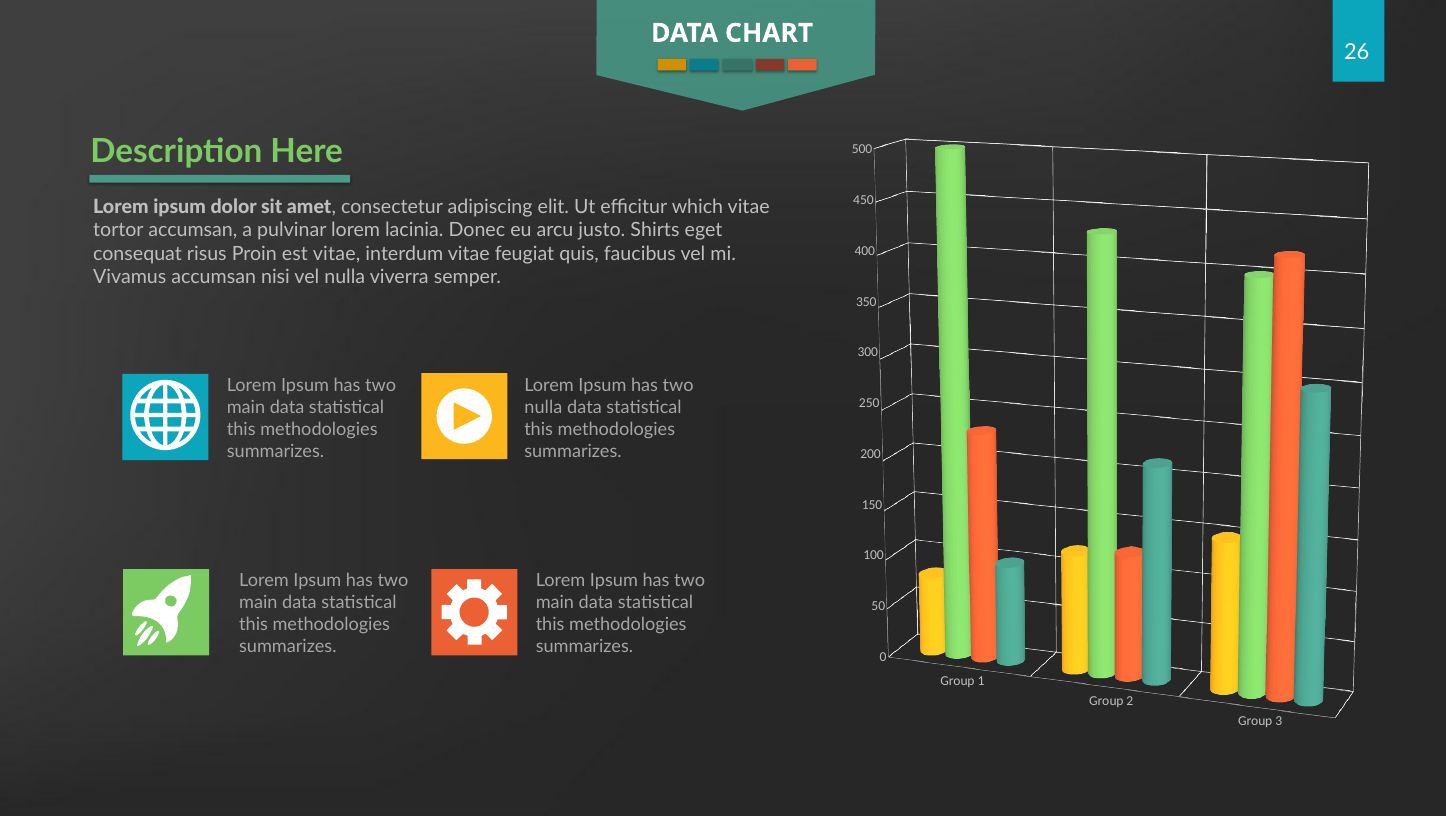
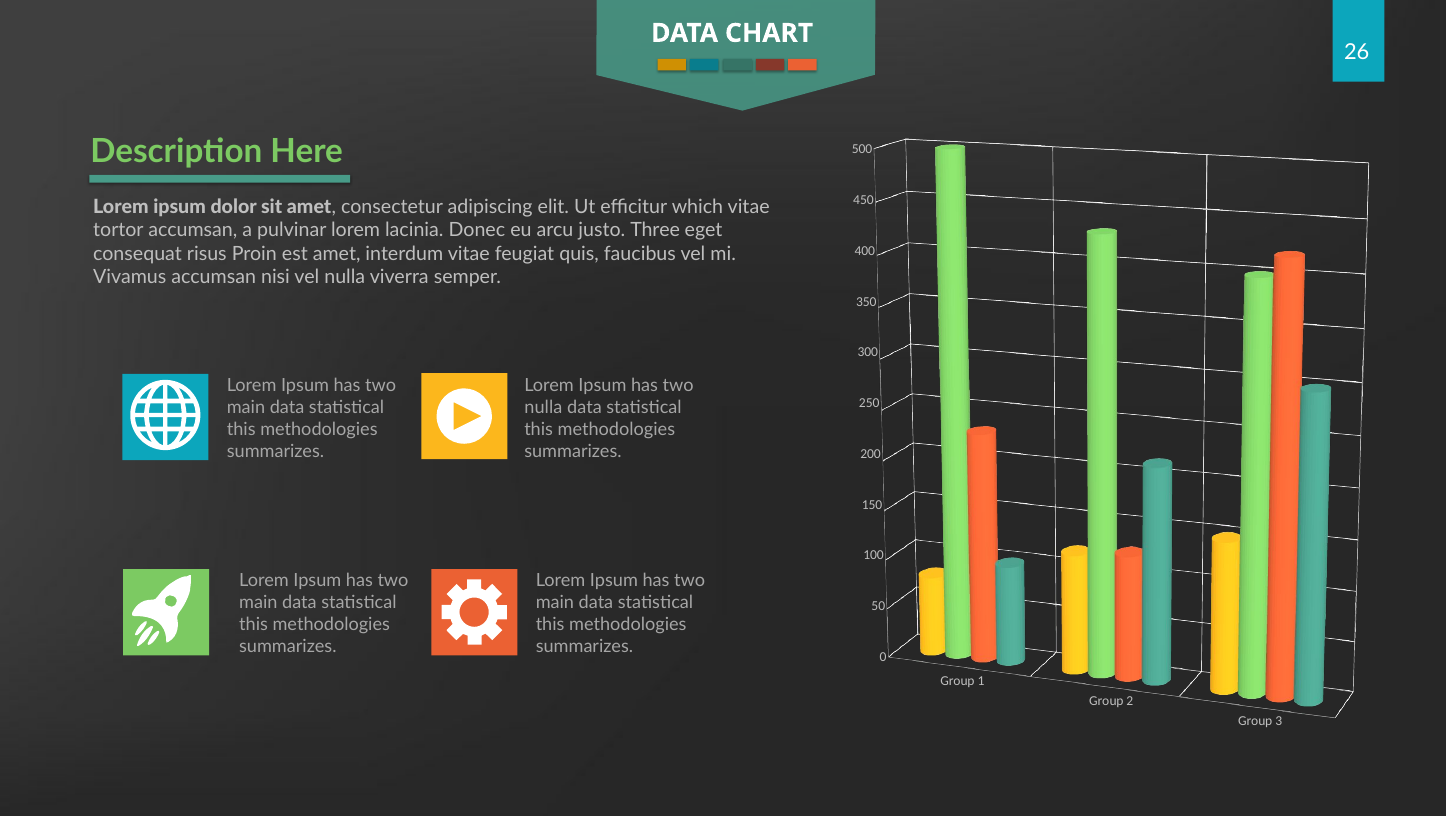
Shirts: Shirts -> Three (655, 230)
est vitae: vitae -> amet (337, 254)
